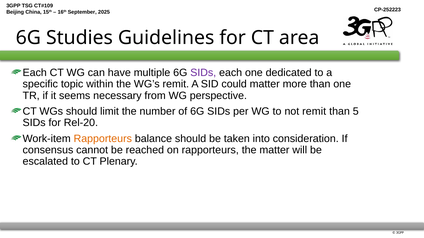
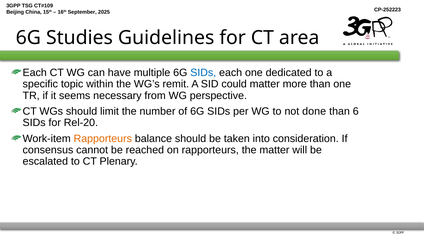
SIDs colour: purple -> blue (203, 73)
not remit: remit -> done (314, 112)
5: 5 -> 6 (356, 112)
